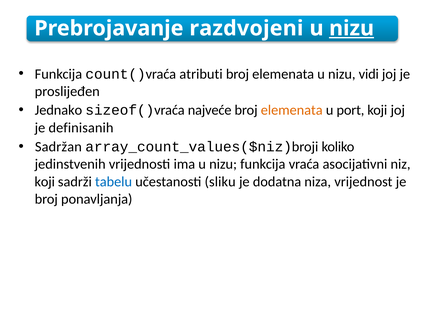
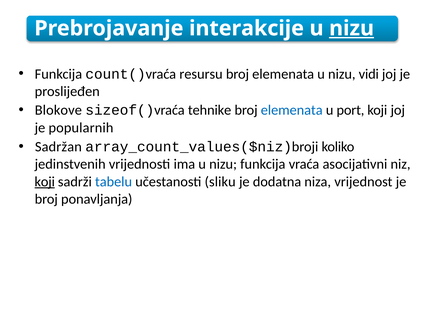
razdvojeni: razdvojeni -> interakcije (247, 28)
atributi: atributi -> resursu (201, 74)
Jednako: Jednako -> Blokove (58, 110)
najveće: najveće -> tehnike (210, 110)
elemenata colour: orange -> blue (292, 110)
definisanih: definisanih -> popularnih (81, 128)
koji underline: none -> present (45, 182)
